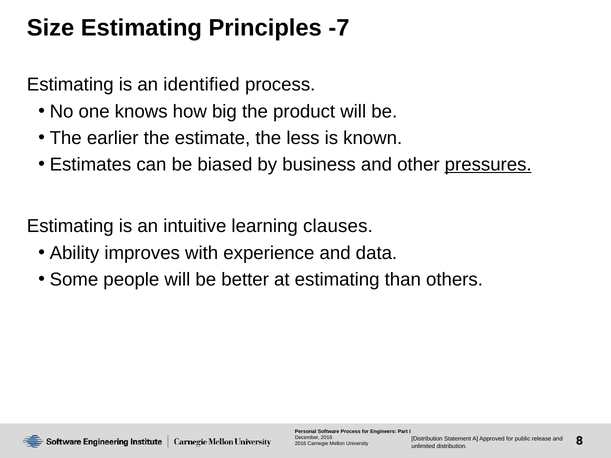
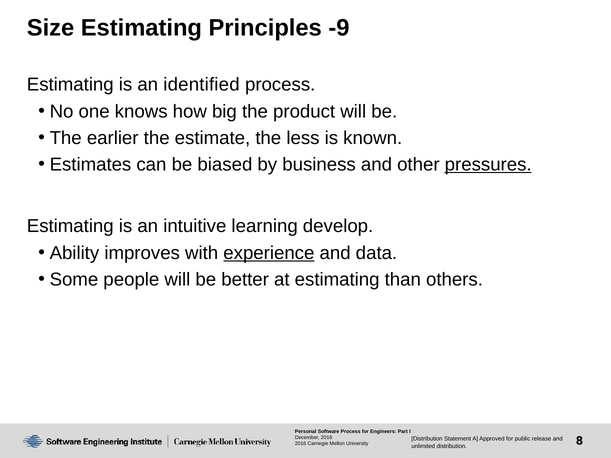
-7: -7 -> -9 (339, 28)
clauses: clauses -> develop (338, 226)
experience underline: none -> present (269, 253)
